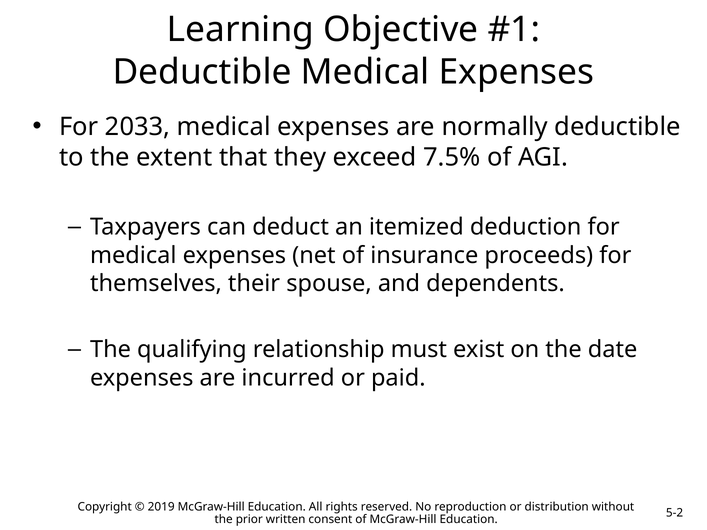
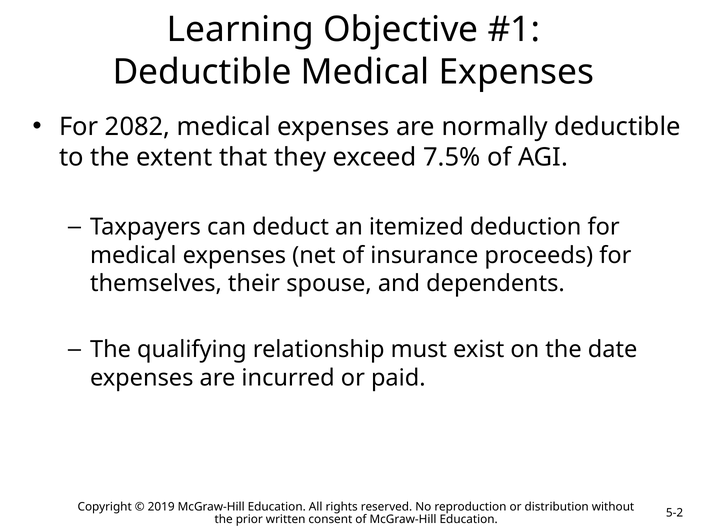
2033: 2033 -> 2082 (138, 127)
